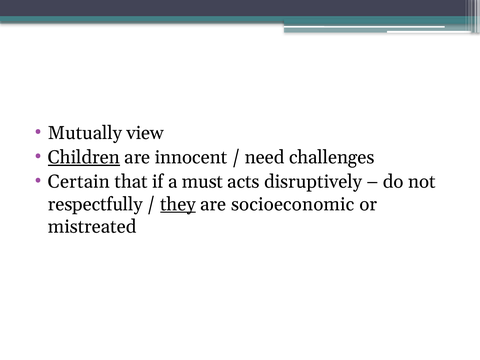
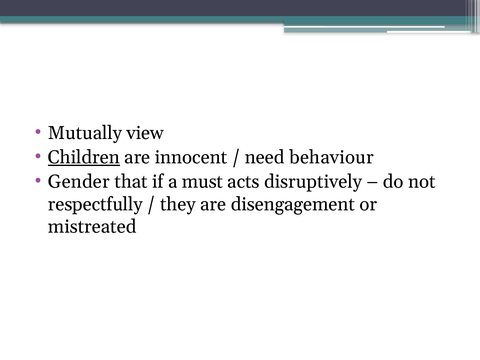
challenges: challenges -> behaviour (332, 157)
Certain: Certain -> Gender (79, 182)
they underline: present -> none (178, 204)
socioeconomic: socioeconomic -> disengagement (293, 204)
